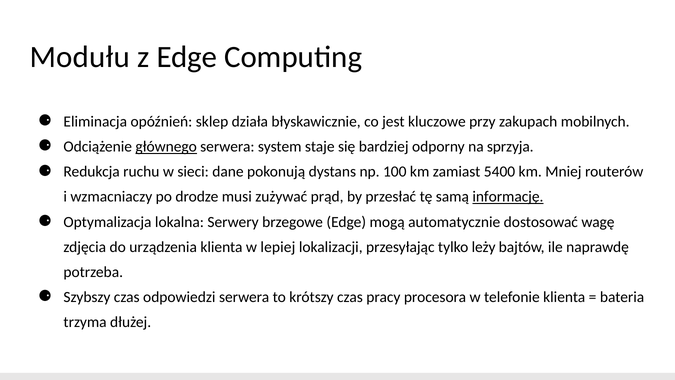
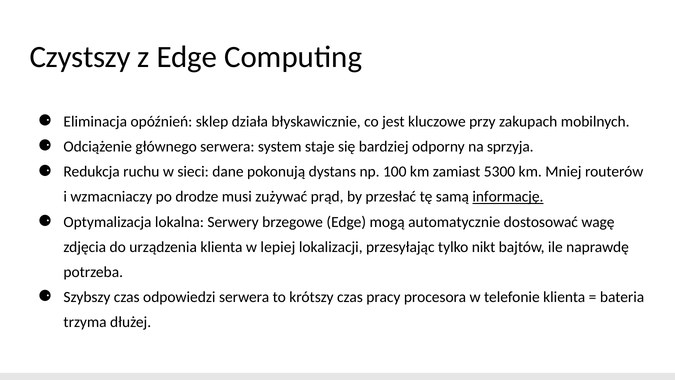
Modułu: Modułu -> Czystszy (80, 57)
głównego underline: present -> none (166, 147)
5400: 5400 -> 5300 (500, 172)
leży: leży -> nikt (484, 247)
